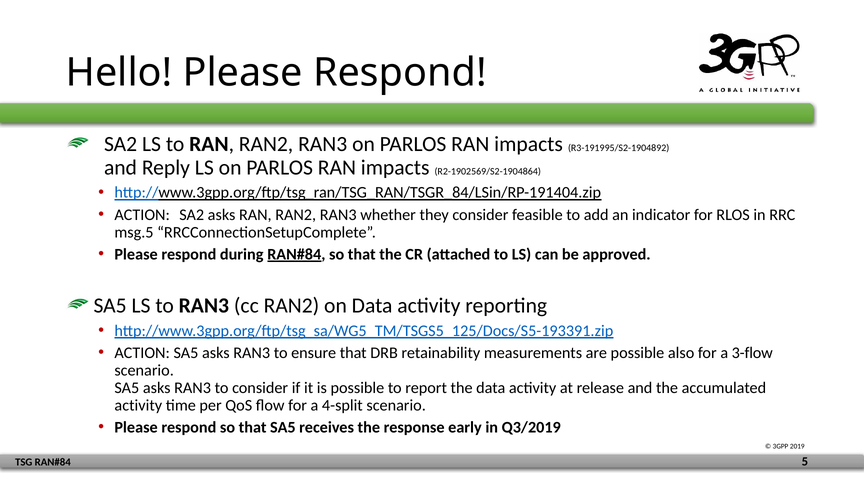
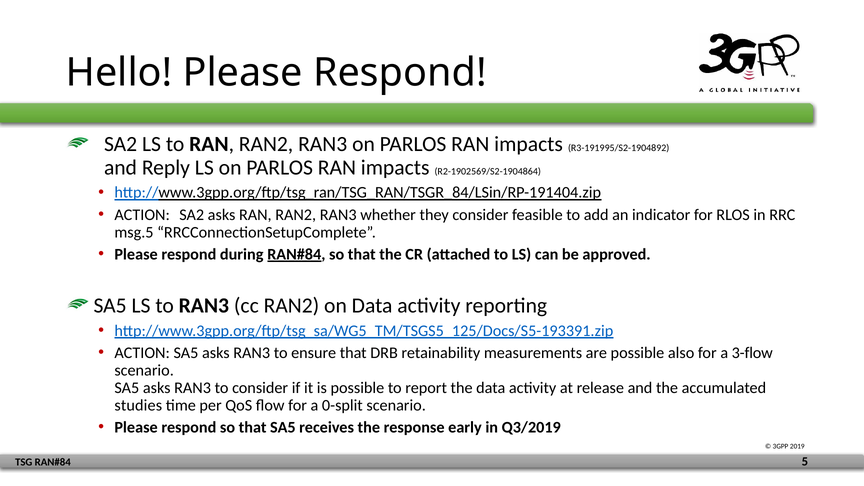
activity: activity -> studies (138, 405)
4-split: 4-split -> 0-split (342, 405)
